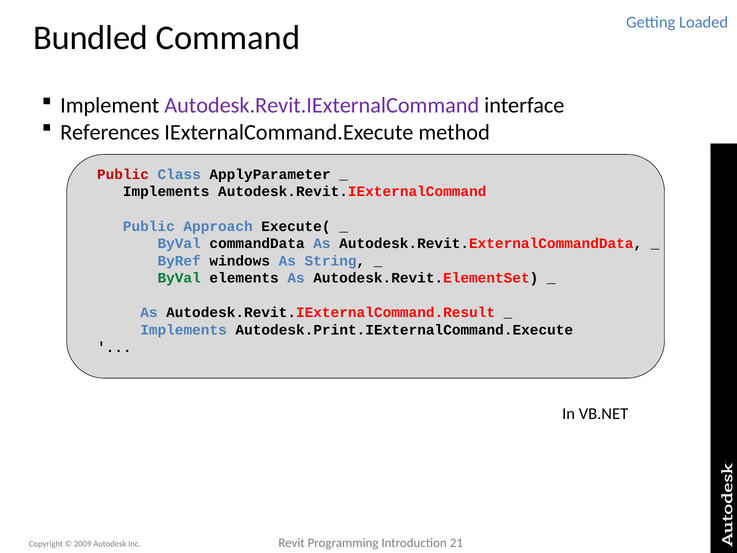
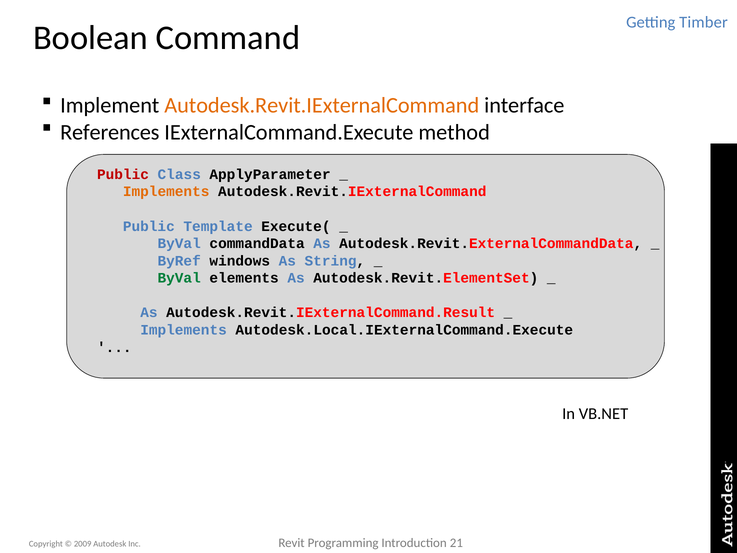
Loaded: Loaded -> Timber (704, 22)
Bundled: Bundled -> Boolean (90, 38)
Autodesk.Revit.IExternalCommand colour: purple -> orange (322, 105)
Implements colour: black -> orange (166, 192)
Approach: Approach -> Template (218, 226)
Autodesk.Print.IExternalCommand.Execute: Autodesk.Print.IExternalCommand.Execute -> Autodesk.Local.IExternalCommand.Execute (404, 330)
